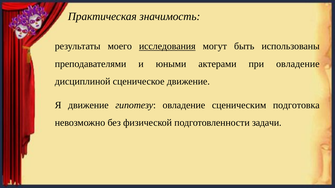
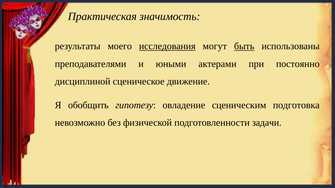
быть underline: none -> present (244, 46)
при овладение: овладение -> постоянно (298, 64)
Я движение: движение -> обобщить (88, 105)
